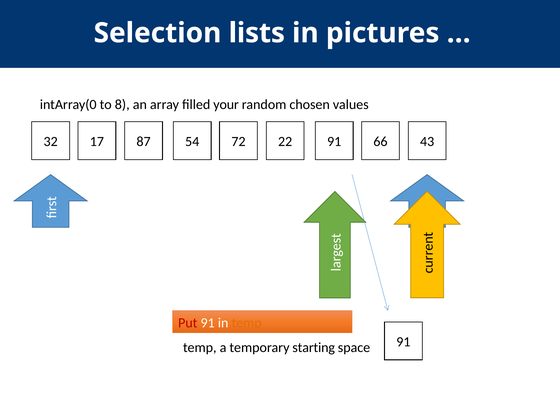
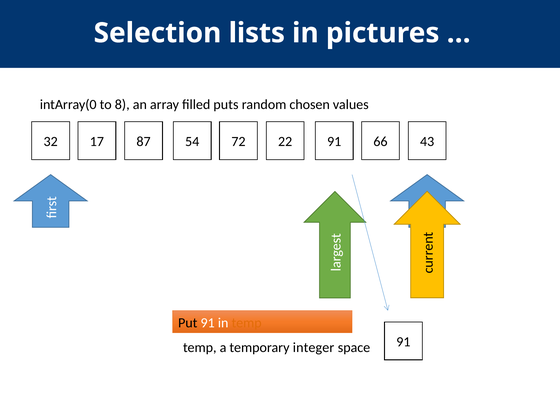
your: your -> puts (226, 104)
Put colour: red -> black (188, 323)
starting: starting -> integer (314, 348)
